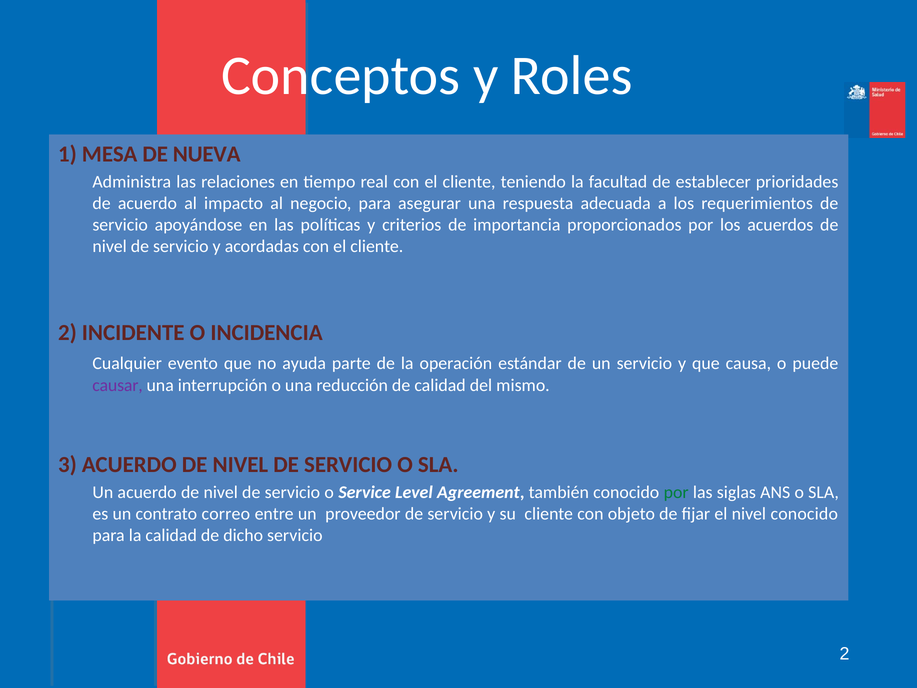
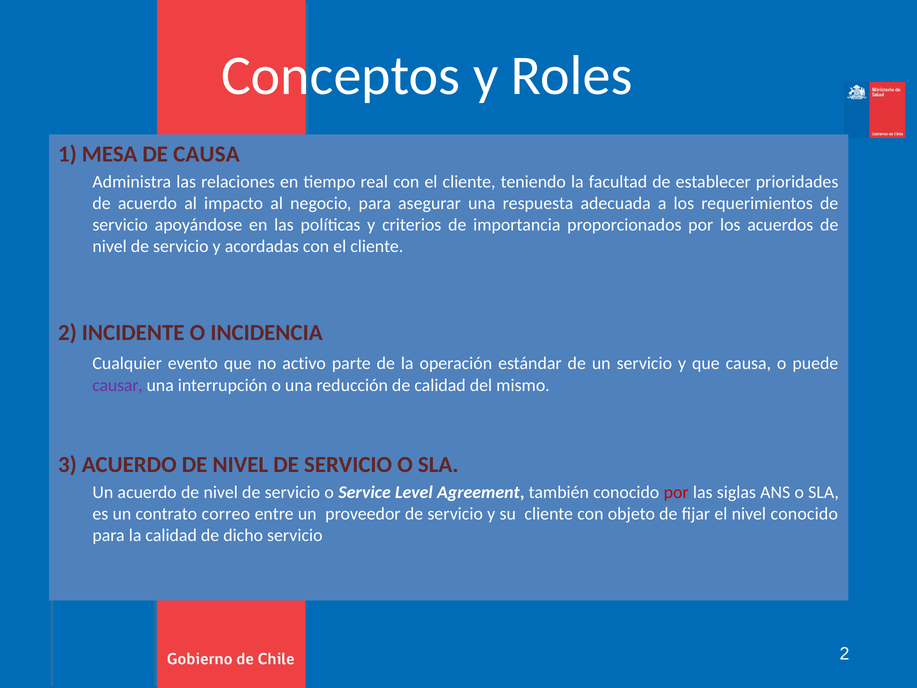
DE NUEVA: NUEVA -> CAUSA (206, 154)
ayuda: ayuda -> activo (304, 363)
por colour: green -> red (676, 492)
